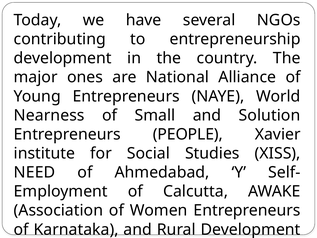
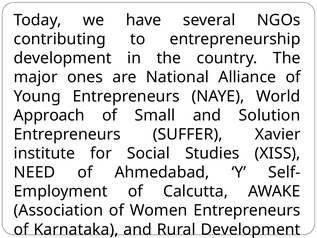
Nearness: Nearness -> Approach (49, 115)
PEOPLE: PEOPLE -> SUFFER (188, 134)
